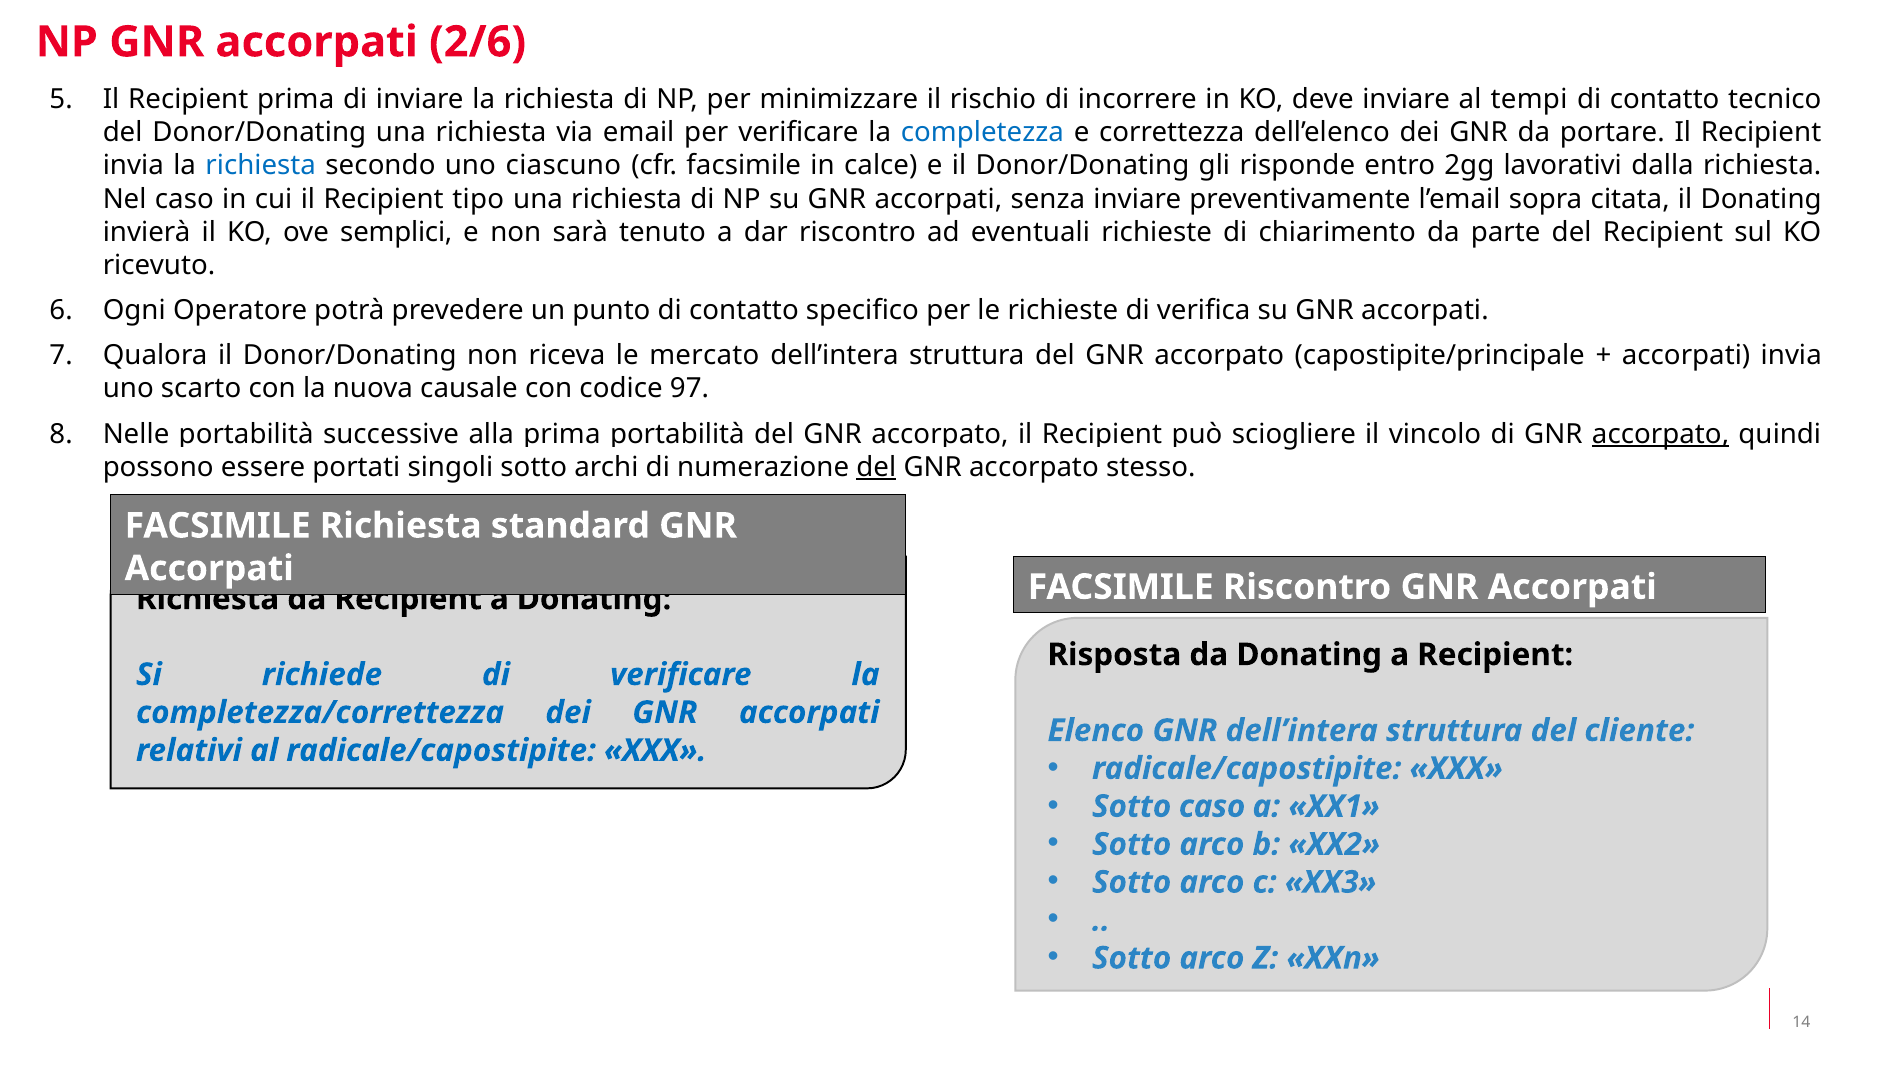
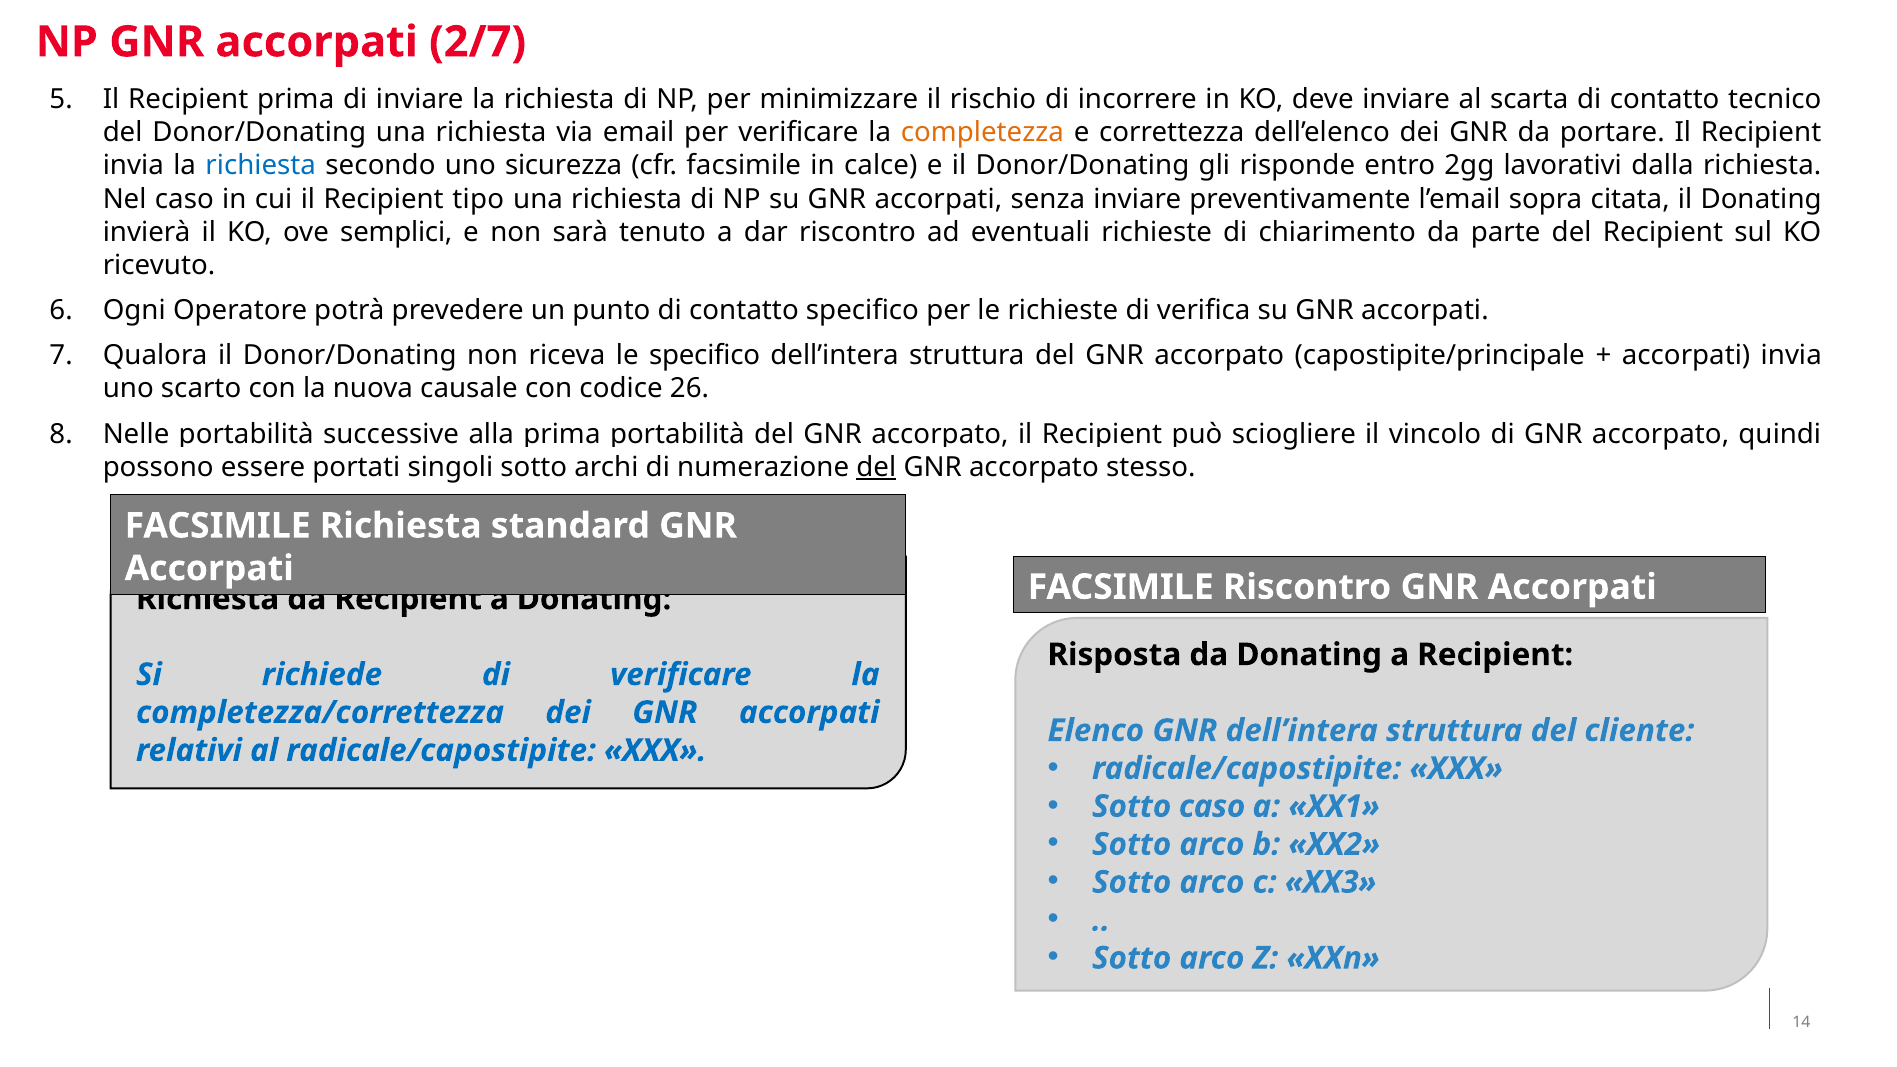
2/6: 2/6 -> 2/7 (478, 42)
tempi: tempi -> scarta (1529, 99)
completezza colour: blue -> orange (982, 133)
ciascuno: ciascuno -> sicurezza (564, 166)
le mercato: mercato -> specifico (705, 356)
97: 97 -> 26 (689, 389)
accorpato underline: present -> none (1661, 434)
